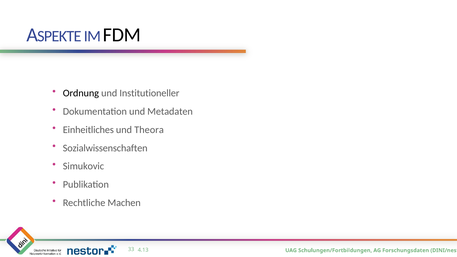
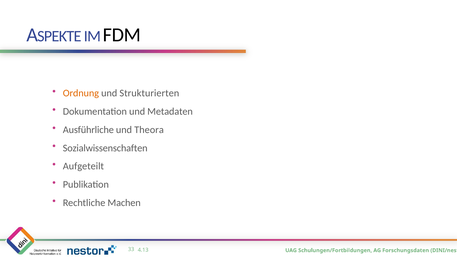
Ordnung colour: black -> orange (81, 93)
Institutioneller: Institutioneller -> Strukturierten (149, 93)
Einheitliches: Einheitliches -> Ausführliche (88, 130)
Simukovic: Simukovic -> Aufgeteilt (83, 166)
